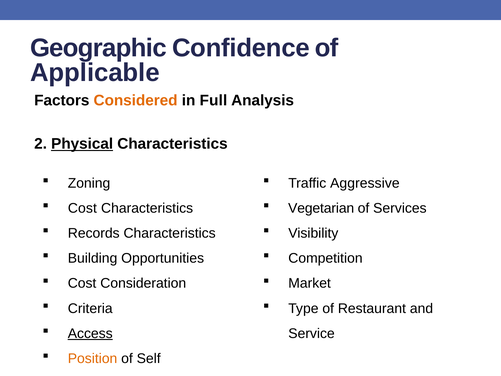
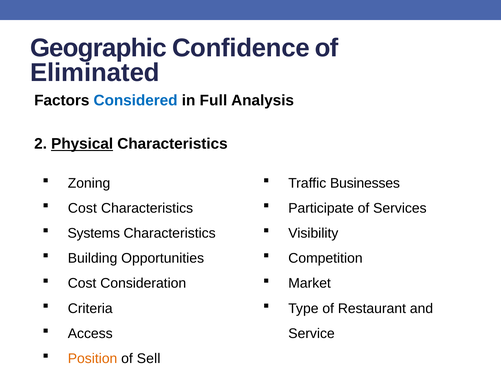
Applicable: Applicable -> Eliminated (95, 73)
Considered colour: orange -> blue (136, 100)
Aggressive: Aggressive -> Businesses (365, 183)
Vegetarian: Vegetarian -> Participate (321, 208)
Records: Records -> Systems (94, 233)
Access underline: present -> none (90, 333)
Self: Self -> Sell (149, 358)
